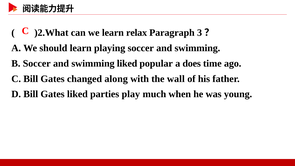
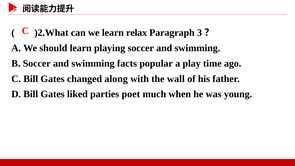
swimming liked: liked -> facts (127, 63)
does: does -> play (192, 63)
play: play -> poet (131, 94)
